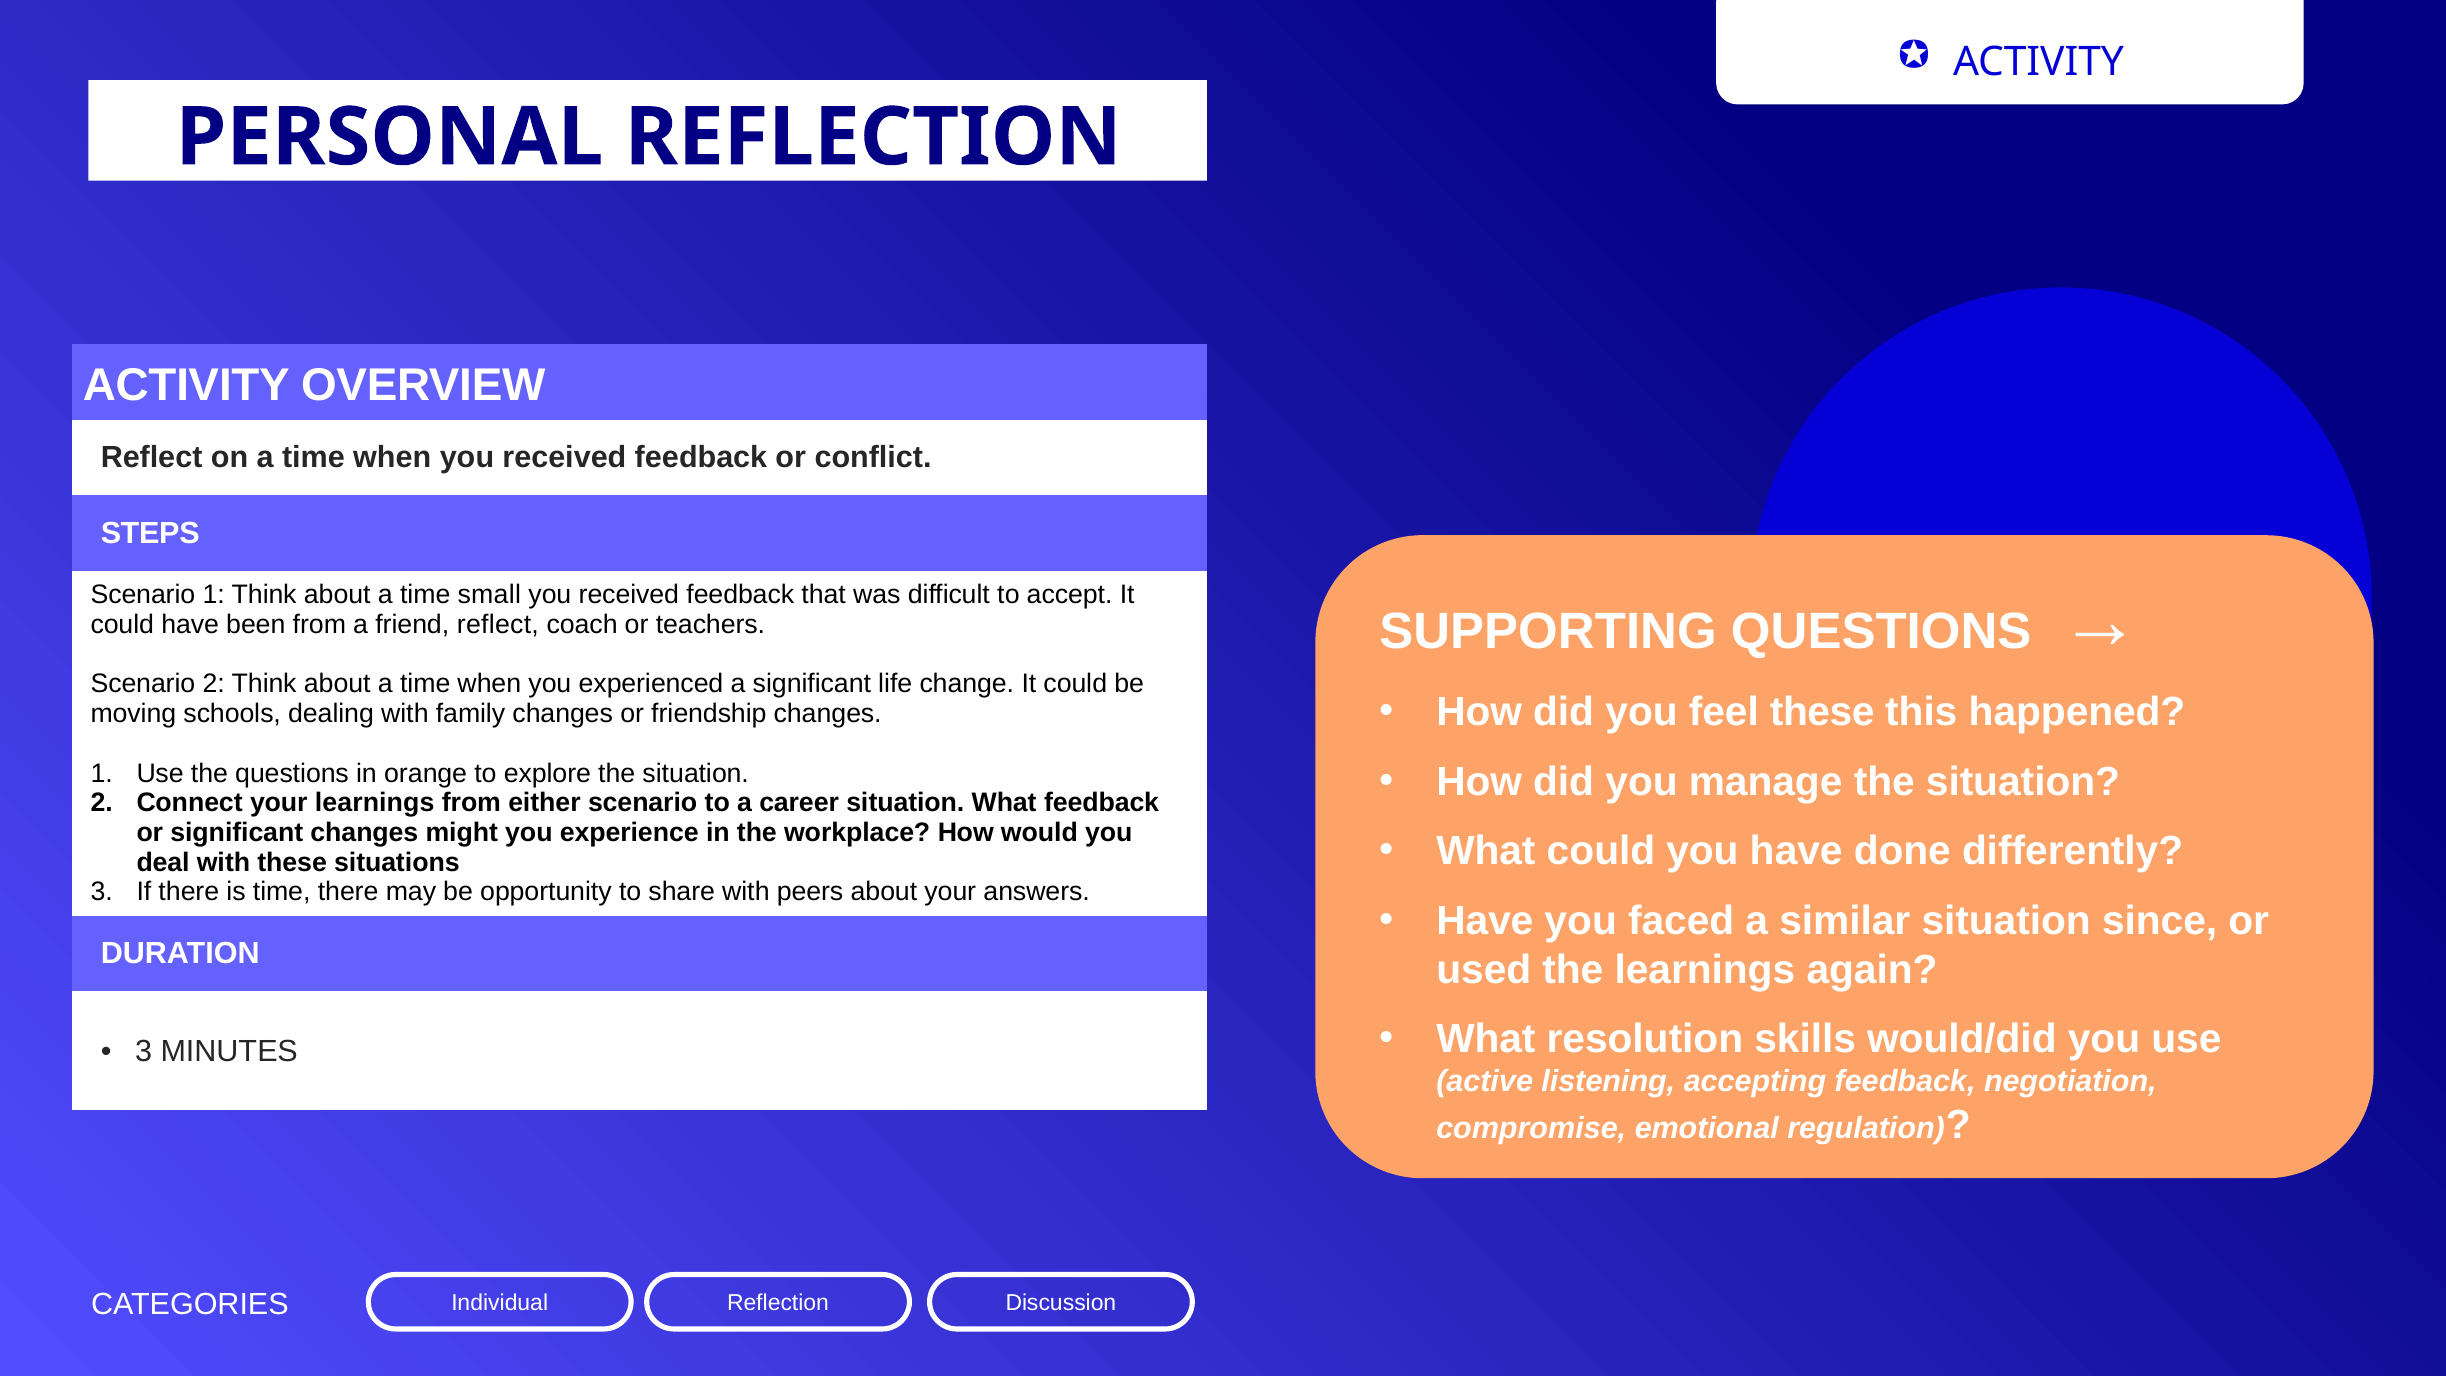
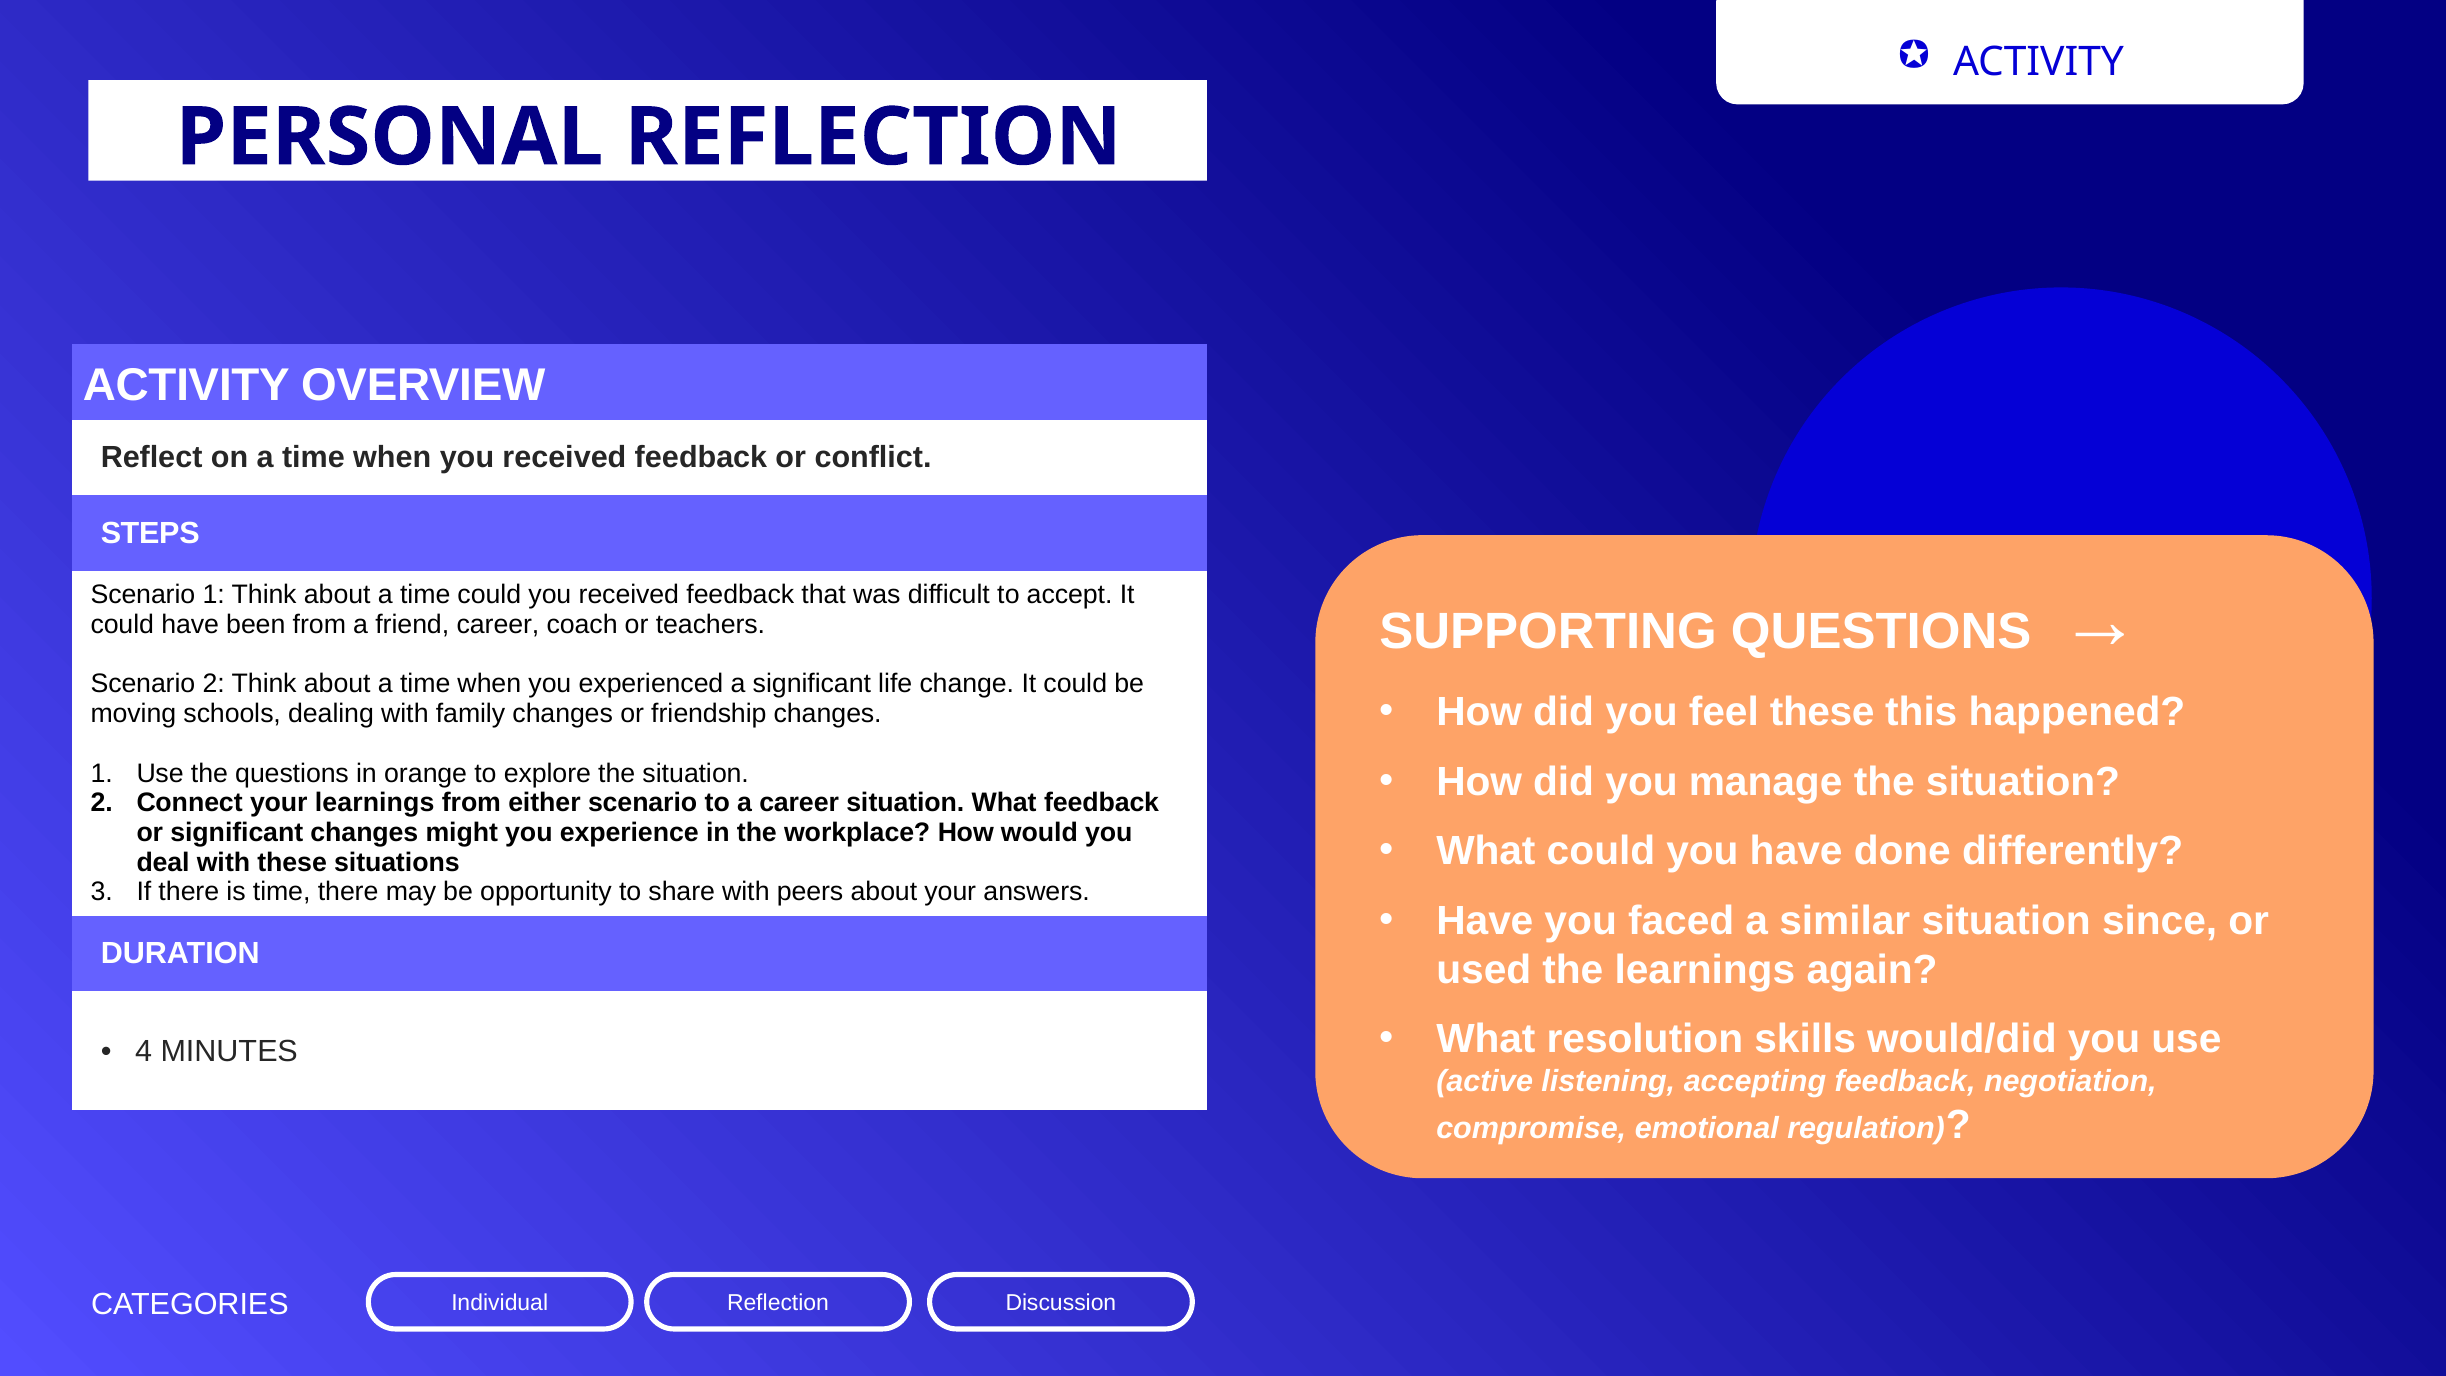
time small: small -> could (489, 595)
friend reflect: reflect -> career (498, 625)
3: 3 -> 4 (144, 1051)
